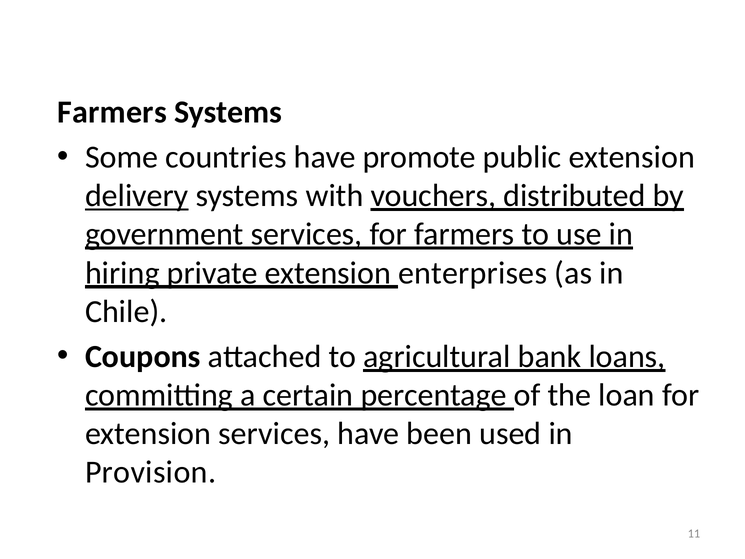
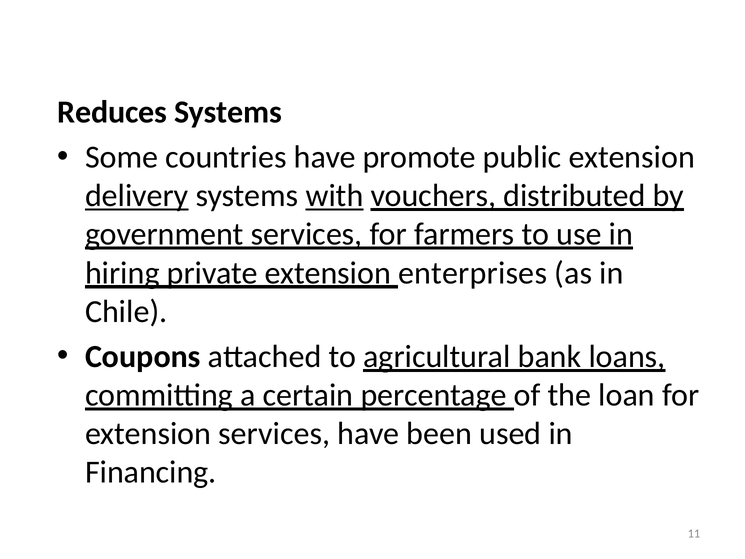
Farmers: Farmers -> Reduces (112, 112)
with underline: none -> present (335, 196)
Provision: Provision -> Financing (151, 472)
